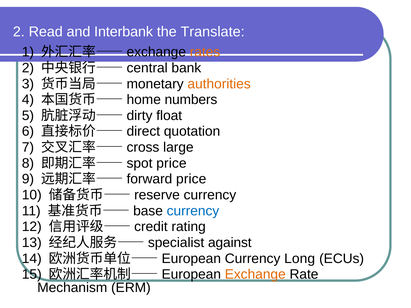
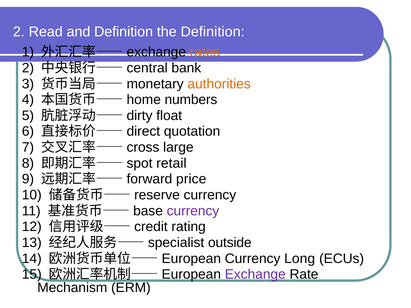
and Interbank: Interbank -> Definition (124, 32)
the Translate: Translate -> Definition (213, 32)
price: price -> retail (171, 163)
currency colour: blue -> purple (193, 211)
against: against -> outside (230, 243)
Exchange colour: orange -> purple (255, 275)
